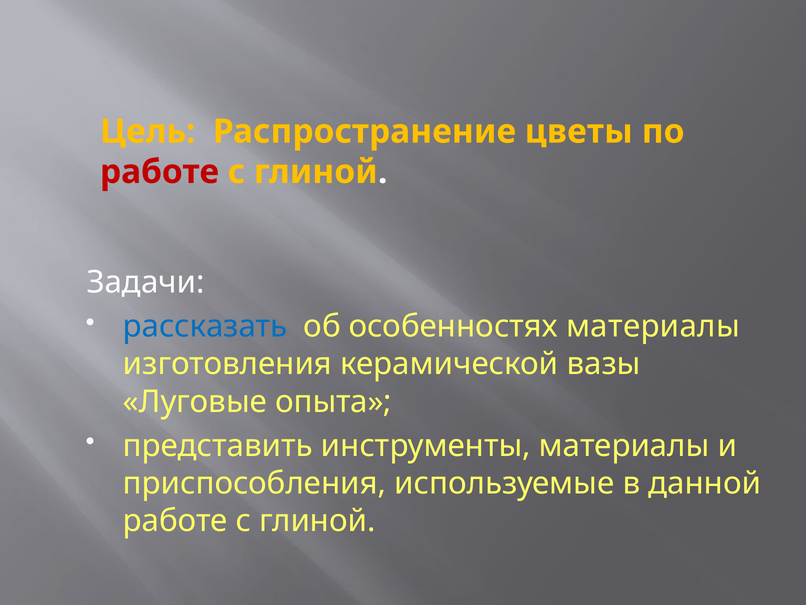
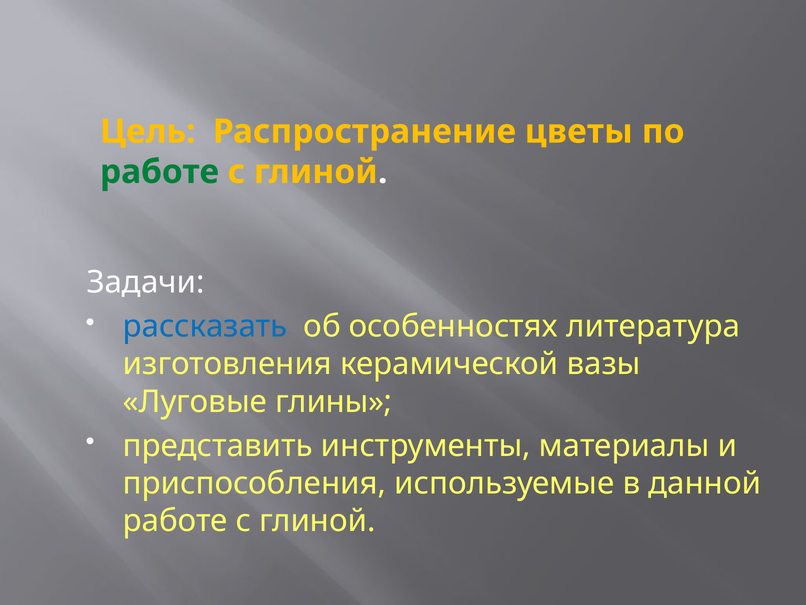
работе colour: red -> green (159, 172)
особенностях материалы: материалы -> литература (653, 326)
опыта: опыта -> глины (334, 401)
